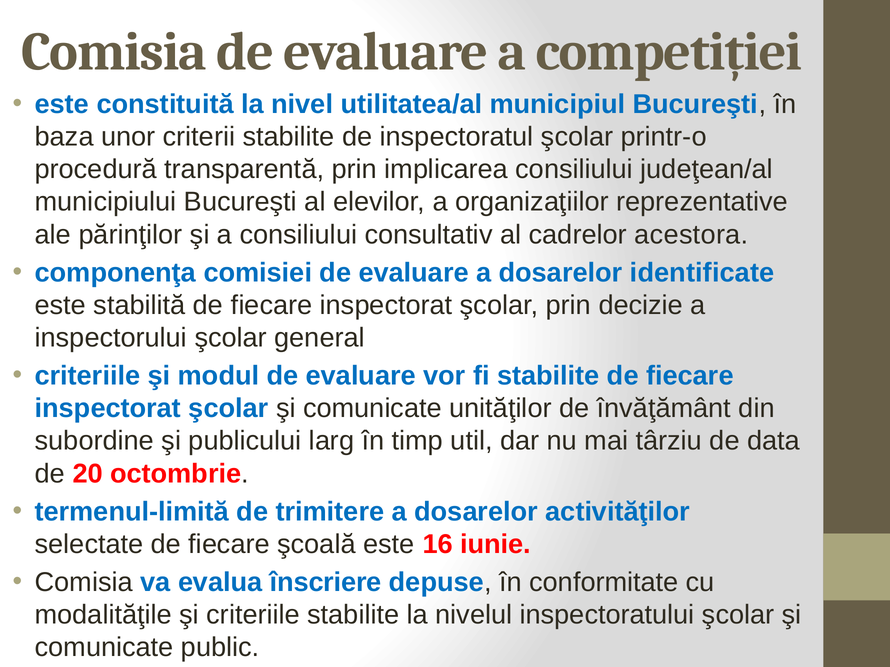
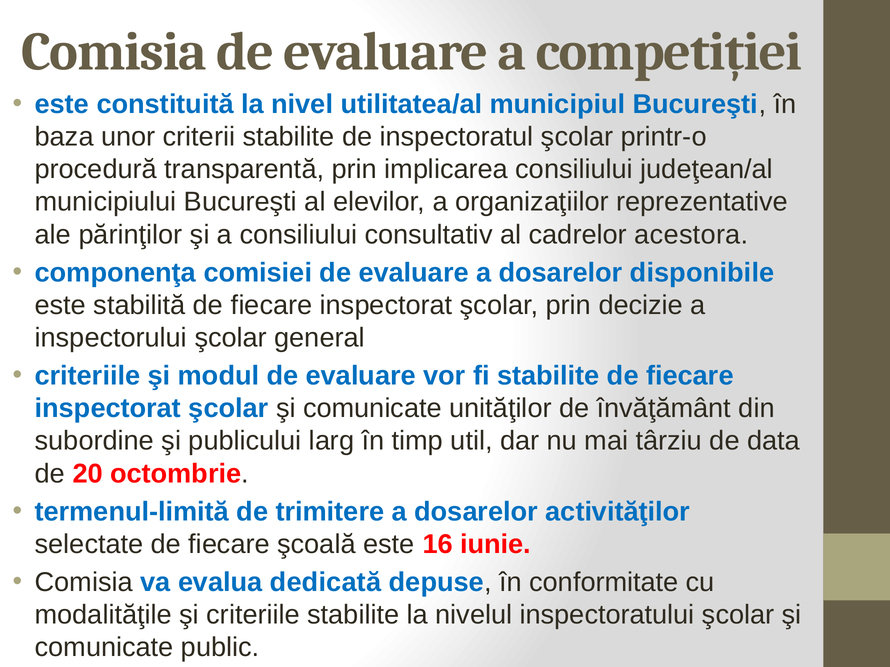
identificate: identificate -> disponibile (702, 273)
înscriere: înscriere -> dedicată (326, 583)
